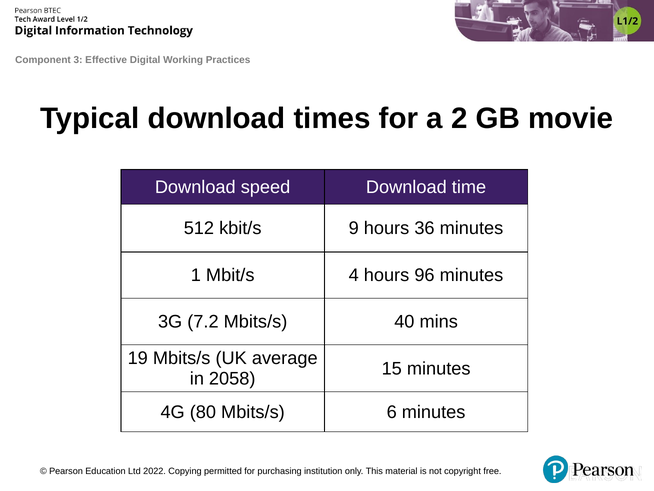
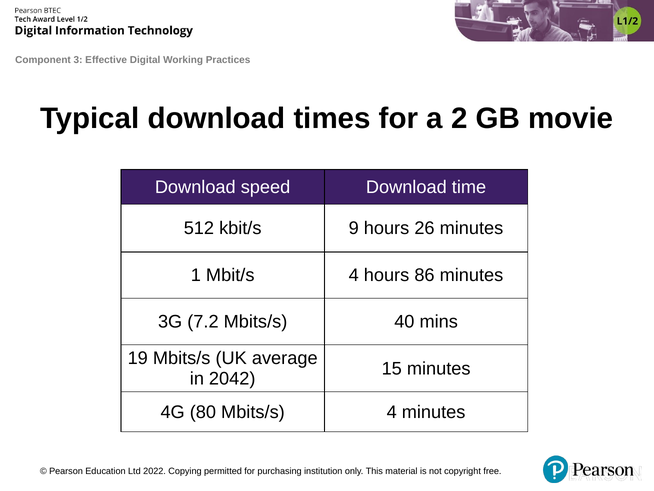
36: 36 -> 26 (424, 228)
96: 96 -> 86 (424, 275)
2058: 2058 -> 2042 (232, 378)
Mbits/s 6: 6 -> 4 (392, 412)
